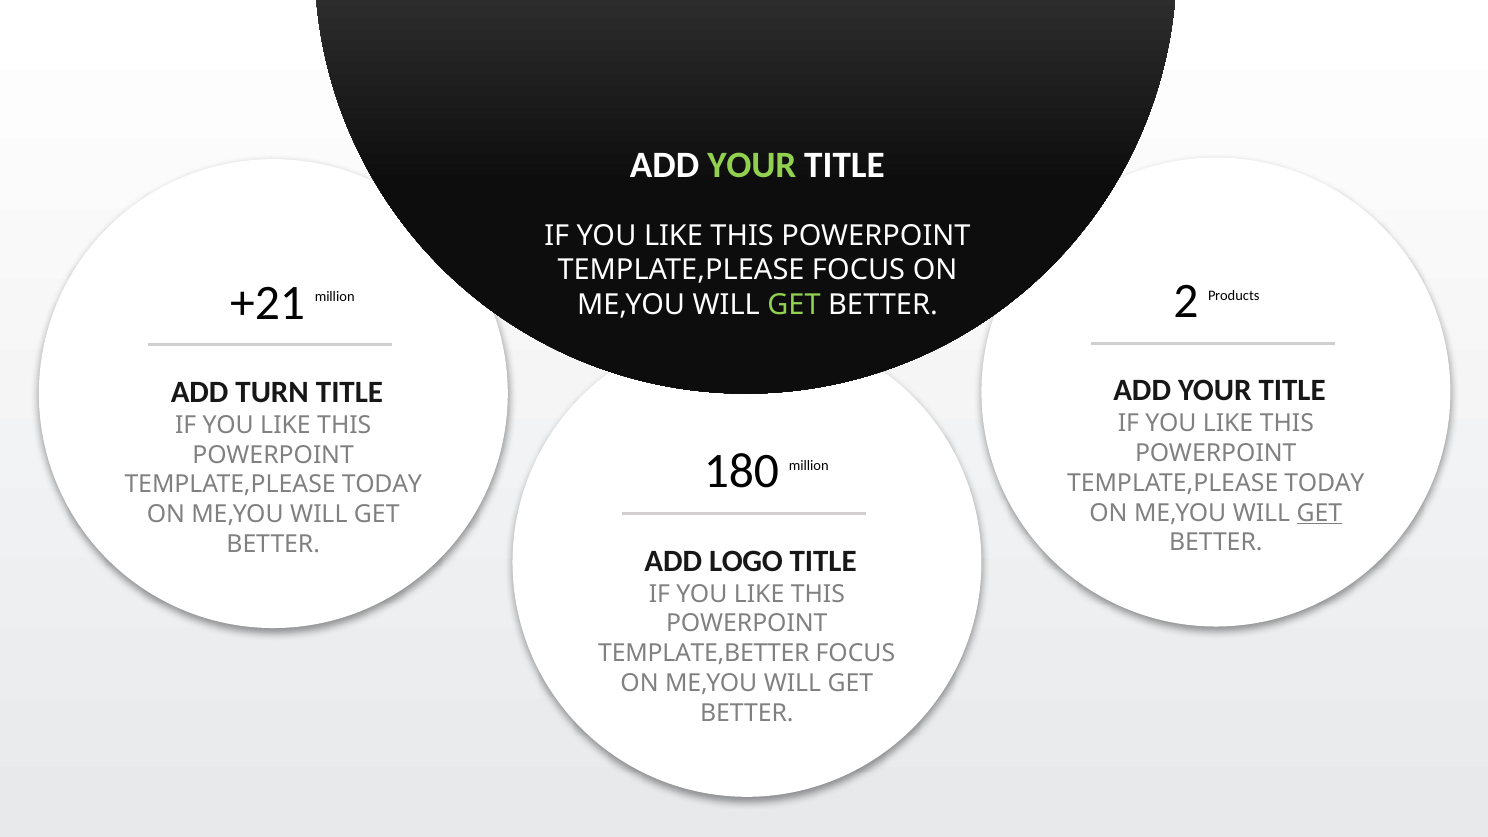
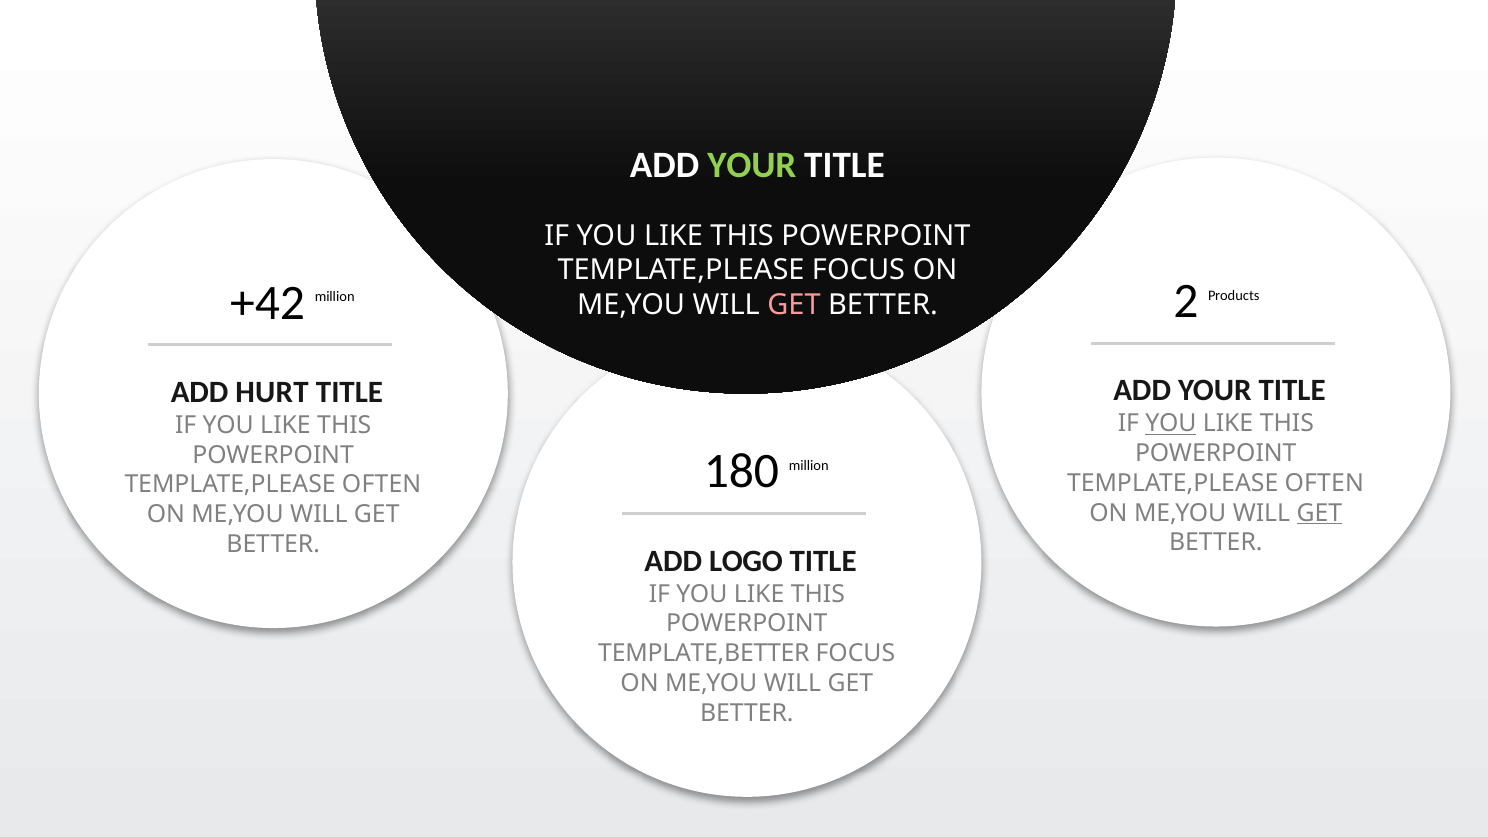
+21: +21 -> +42 (268, 303)
GET colour: light green -> pink (794, 305)
TURN: TURN -> HURT (272, 392)
YOU underline: none -> present (1171, 424)
TODAY: TODAY -> OFTEN (1324, 483)
TODAY: TODAY -> OFTEN (382, 485)
